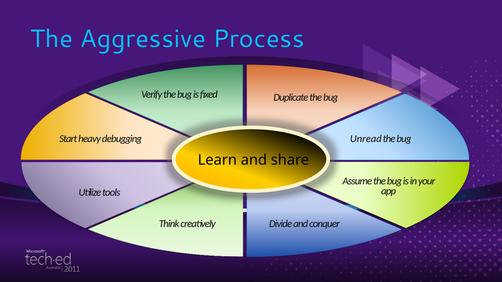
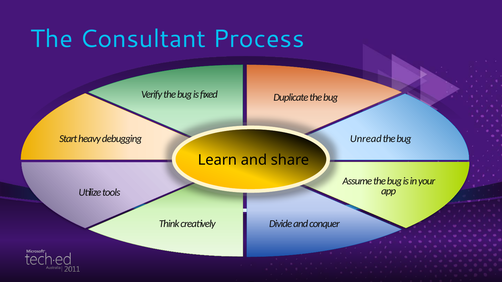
Aggressive: Aggressive -> Consultant (143, 39)
